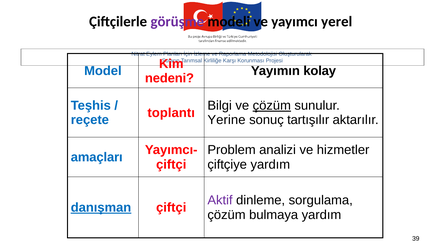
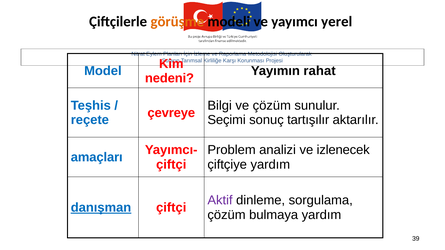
görüşme colour: purple -> orange (177, 22)
kolay: kolay -> rahat (320, 71)
çözüm underline: present -> none (272, 106)
toplantı: toplantı -> çevreye (171, 113)
Yerine: Yerine -> Seçimi (227, 120)
hizmetler: hizmetler -> izlenecek (343, 150)
